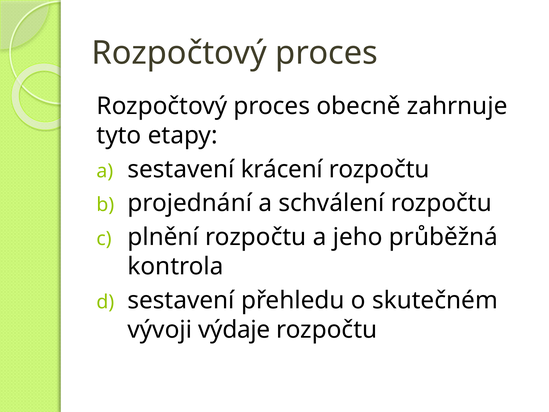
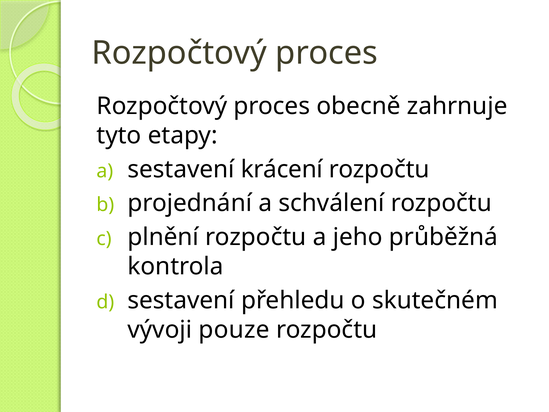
výdaje: výdaje -> pouze (234, 330)
